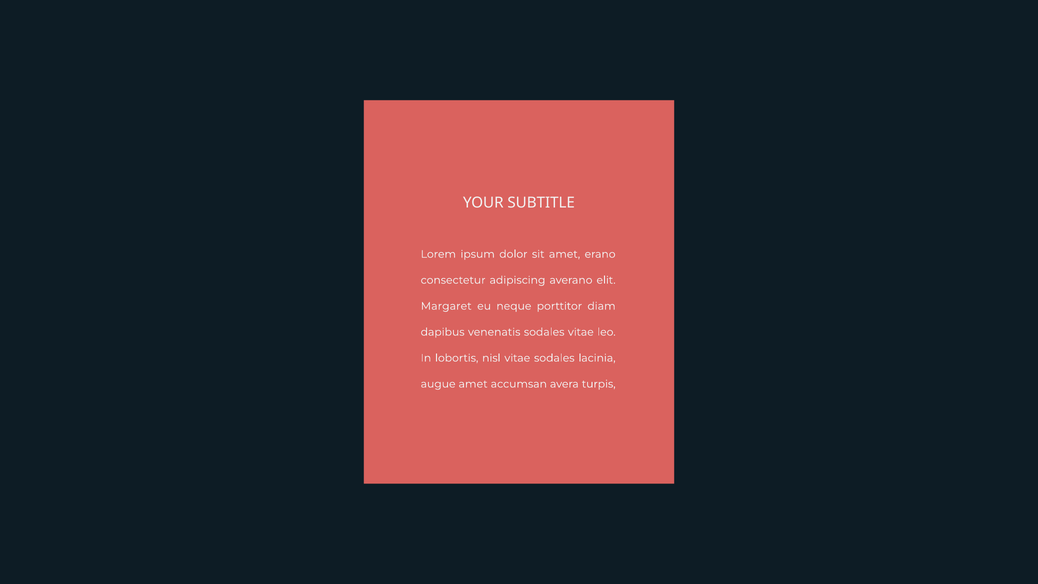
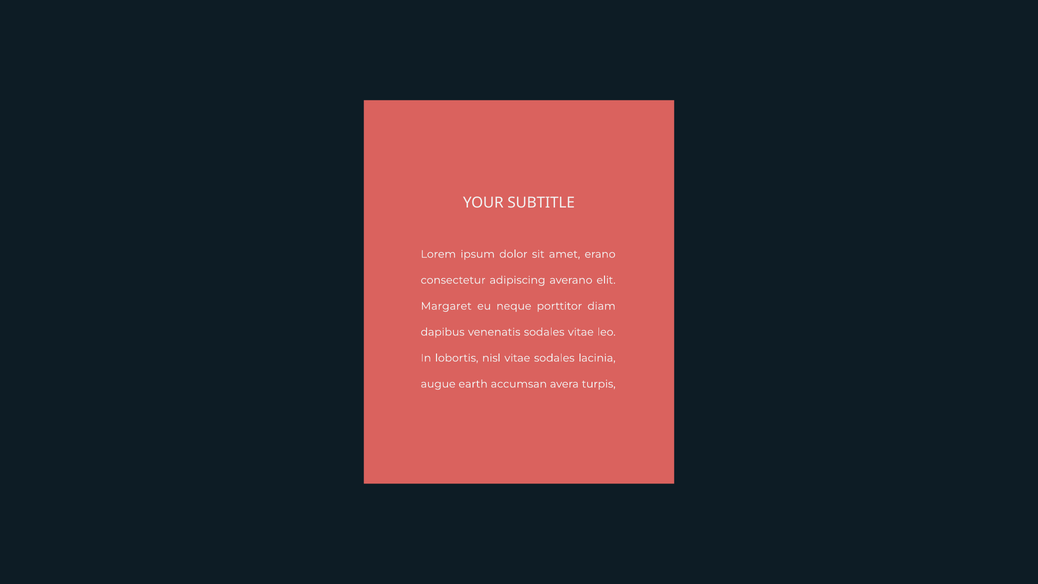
augue amet: amet -> earth (473, 384)
